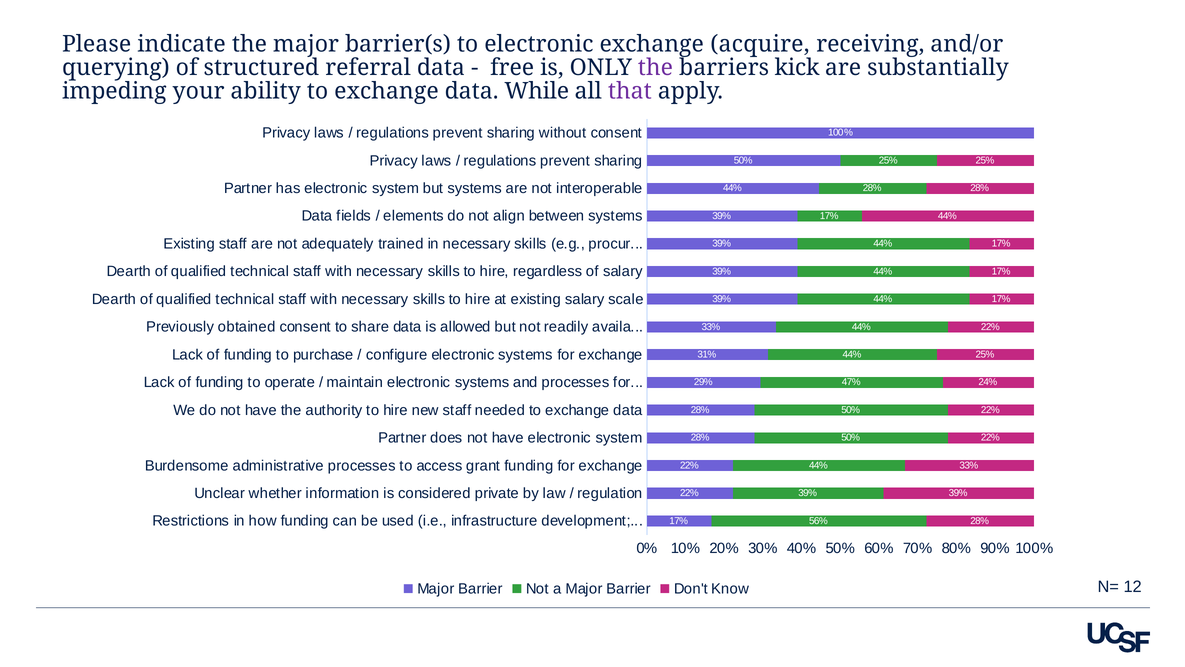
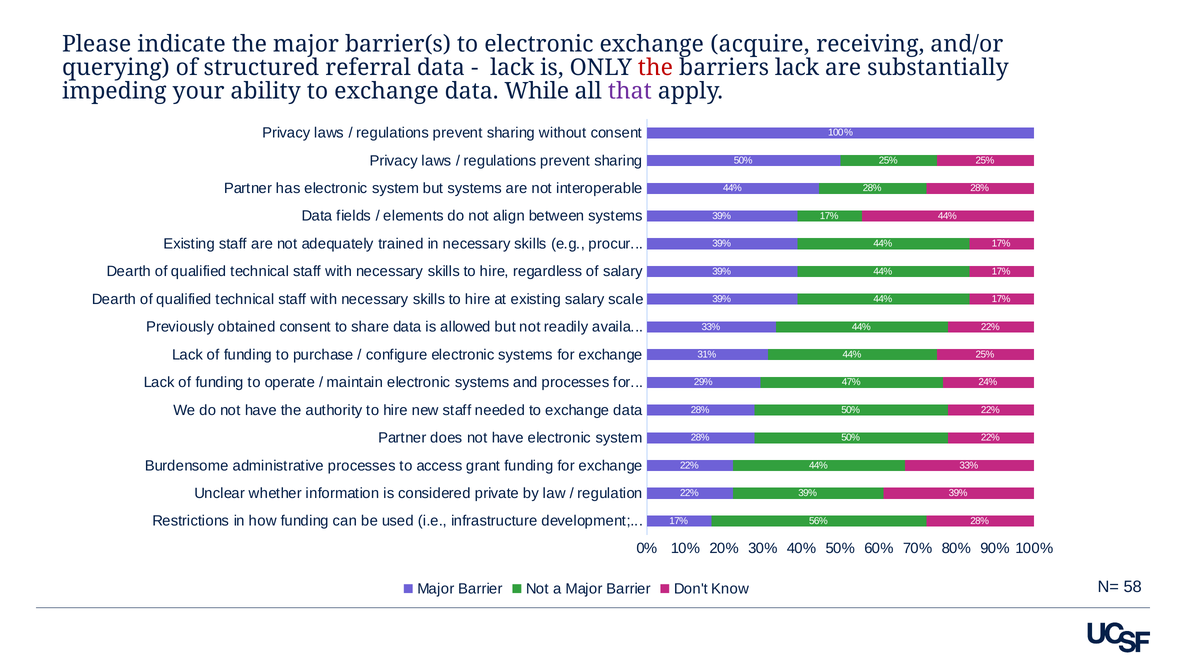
free: free -> lack (512, 67)
the colour: purple -> red (655, 67)
barriers kick: kick -> lack (797, 67)
12: 12 -> 58 (1133, 587)
